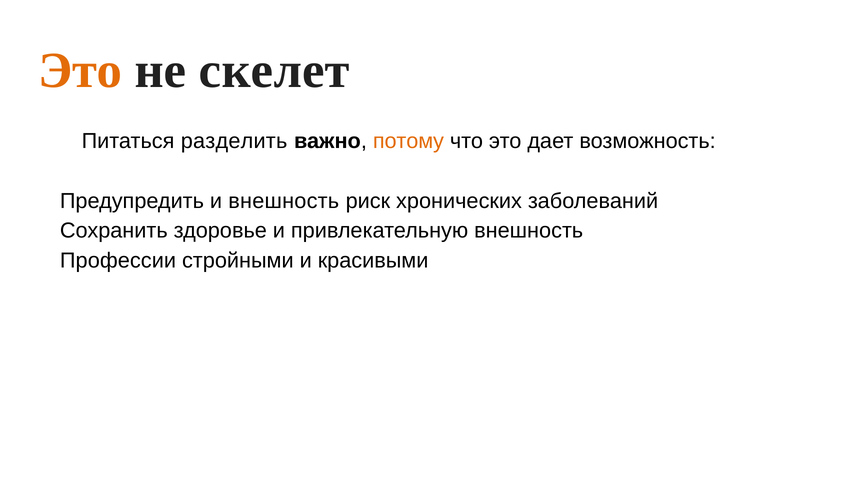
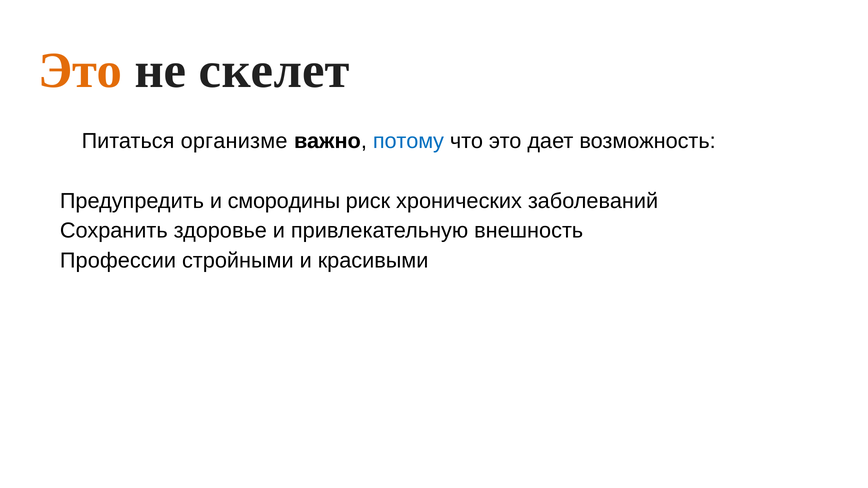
разделить: разделить -> организме (234, 141)
потому colour: orange -> blue (408, 141)
и внешность: внешность -> смородины (284, 201)
